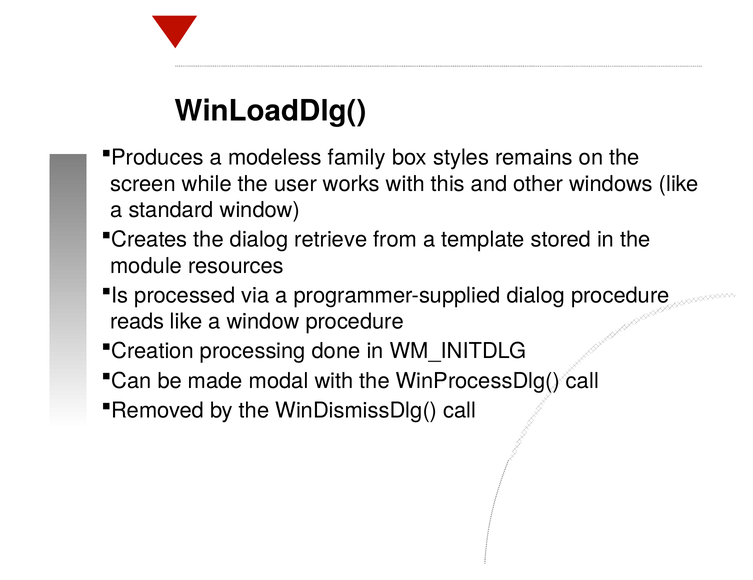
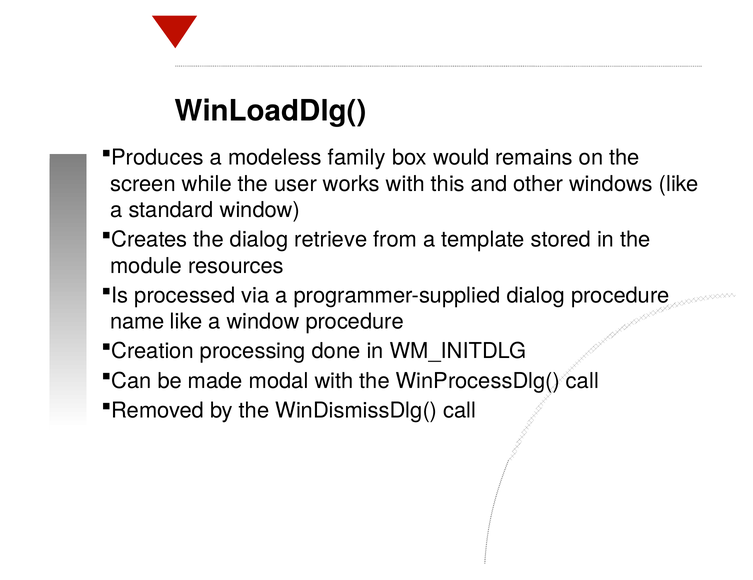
styles: styles -> would (461, 158)
reads: reads -> name (137, 322)
